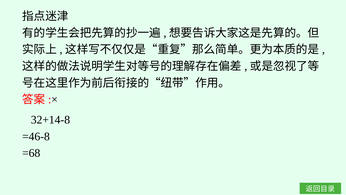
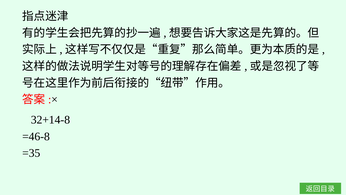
=68: =68 -> =35 (31, 153)
